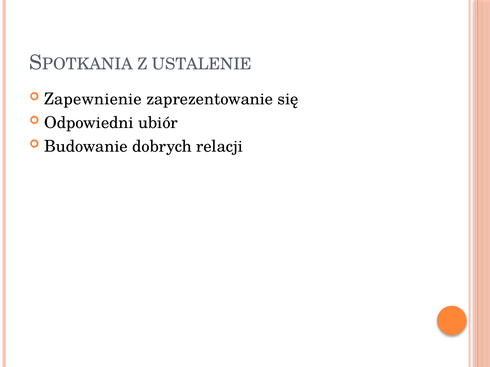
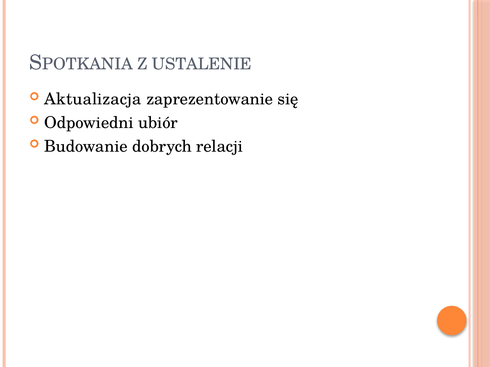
Zapewnienie: Zapewnienie -> Aktualizacja (93, 99)
